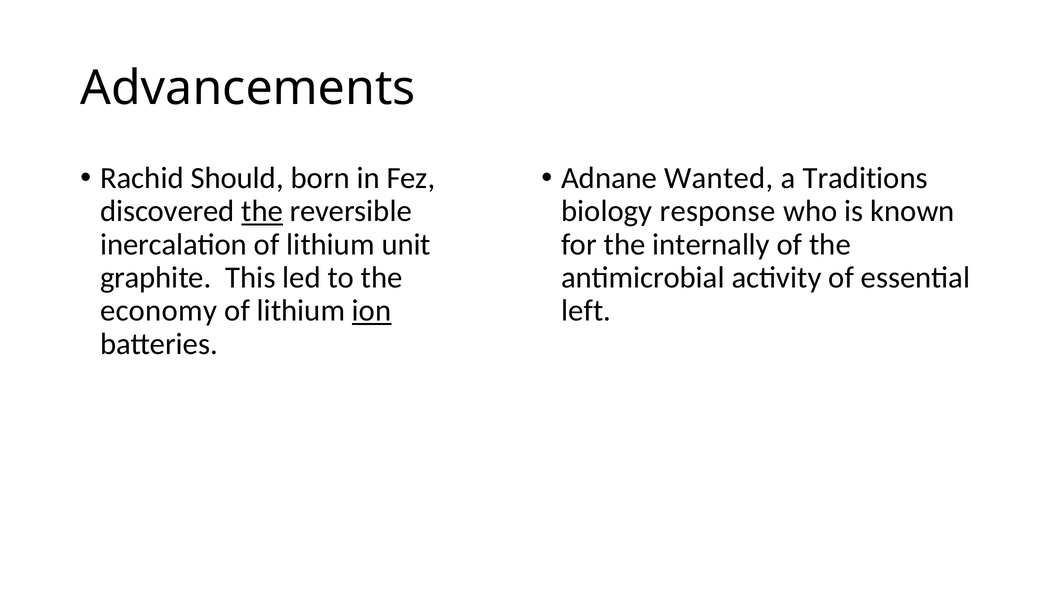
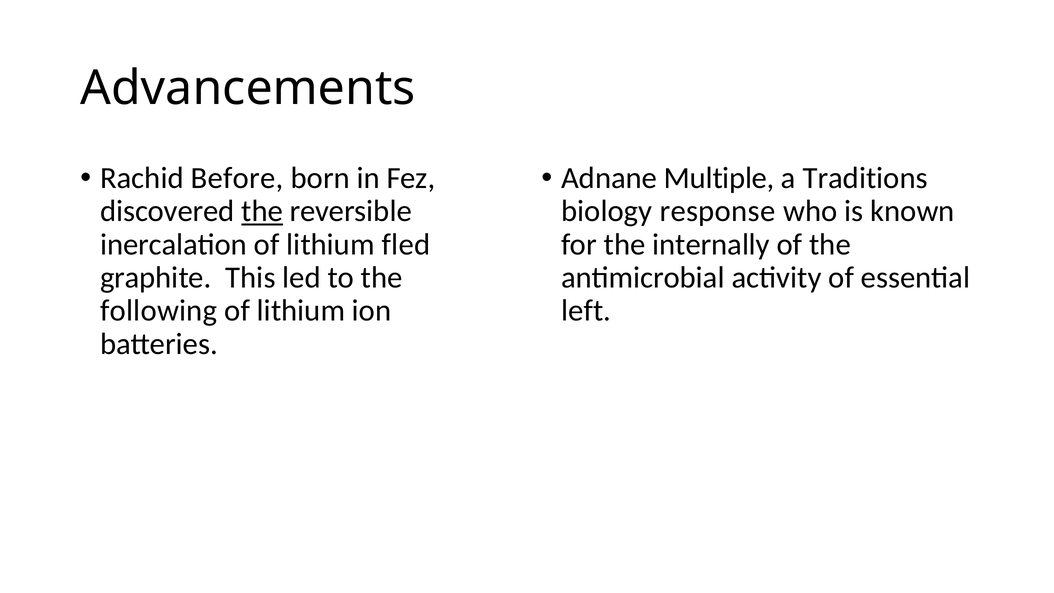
Should: Should -> Before (237, 178)
Wanted: Wanted -> Multiple (719, 178)
unit: unit -> fled (406, 244)
economy: economy -> following (159, 311)
ion underline: present -> none (372, 311)
